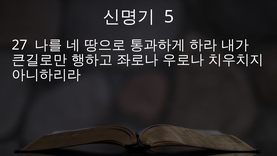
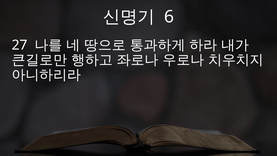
5: 5 -> 6 (169, 17)
